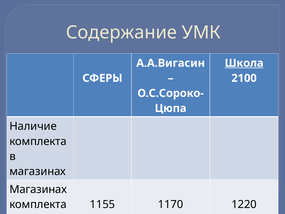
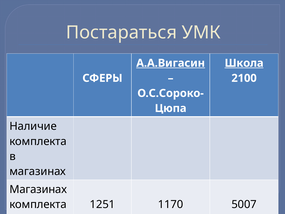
Содержание: Содержание -> Постараться (121, 32)
А.А.Вигасин underline: none -> present (171, 63)
1155: 1155 -> 1251 (102, 204)
1220: 1220 -> 5007 (244, 204)
